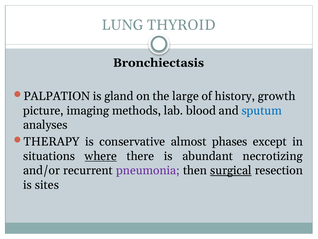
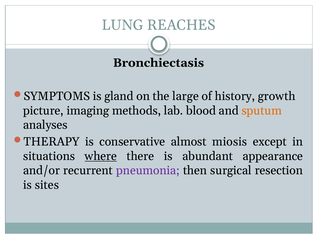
THYROID: THYROID -> REACHES (181, 25)
PALPATION: PALPATION -> SYMPTOMS (57, 96)
sputum colour: blue -> orange (262, 110)
phases: phases -> miosis (230, 141)
necrotizing: necrotizing -> appearance (273, 156)
surgical underline: present -> none (231, 170)
